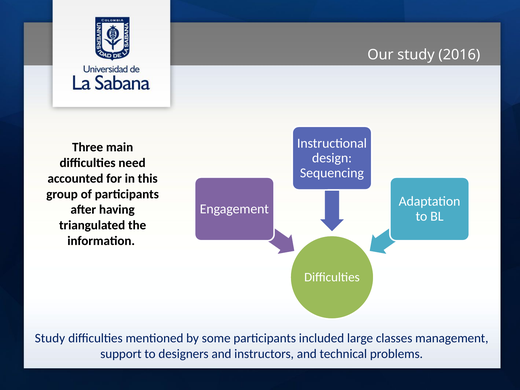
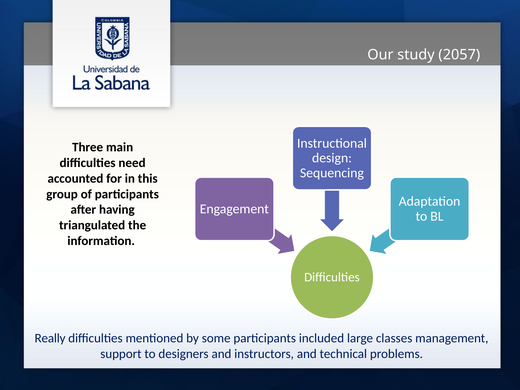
2016: 2016 -> 2057 (459, 55)
Study: Study -> Really (50, 338)
